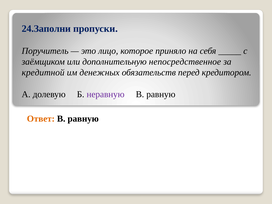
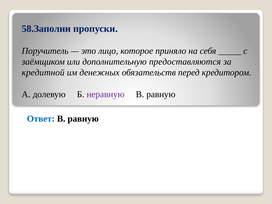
24.Заполни: 24.Заполни -> 58.Заполни (46, 29)
непосредственное: непосредственное -> предоставляются (185, 62)
Ответ colour: orange -> blue (41, 119)
